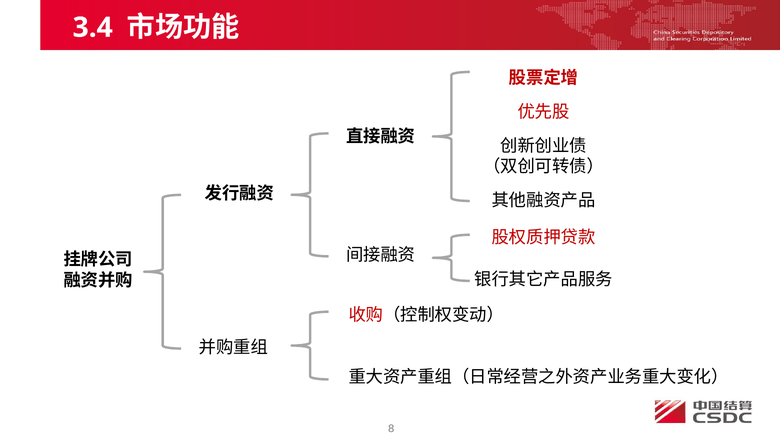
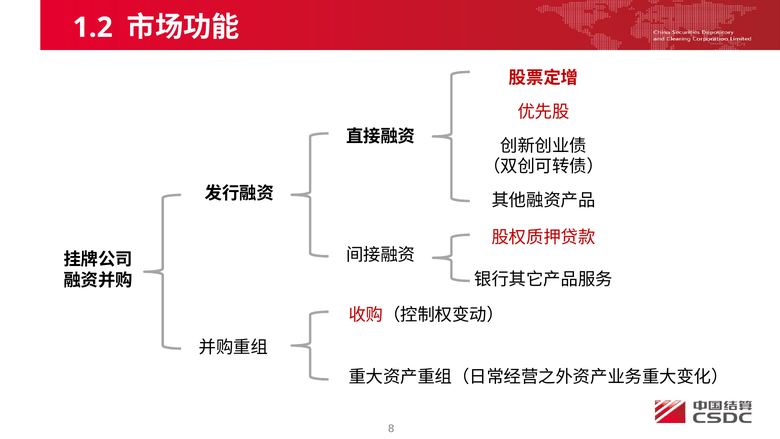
3.4: 3.4 -> 1.2 (93, 27)
